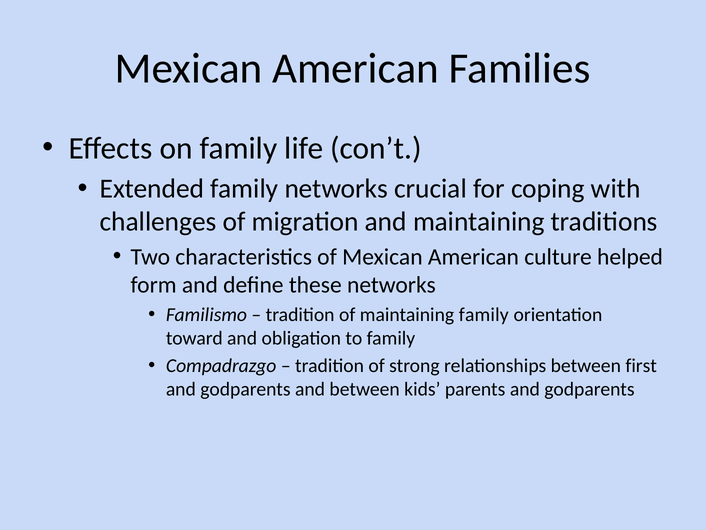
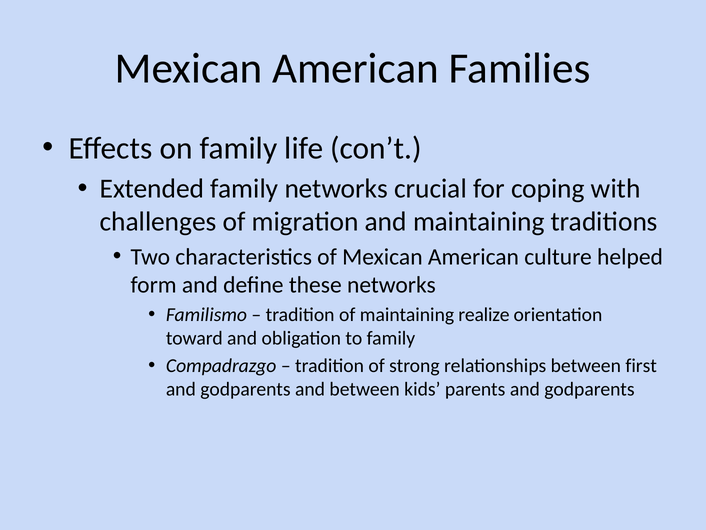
maintaining family: family -> realize (484, 314)
